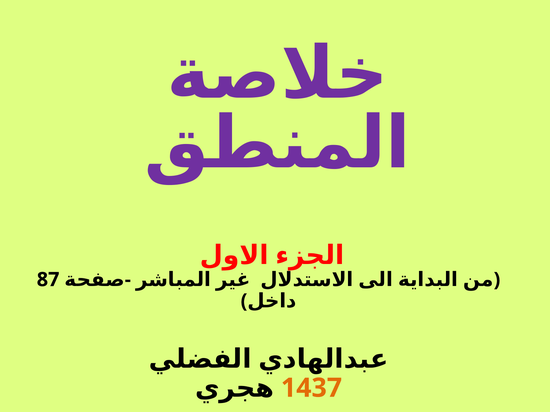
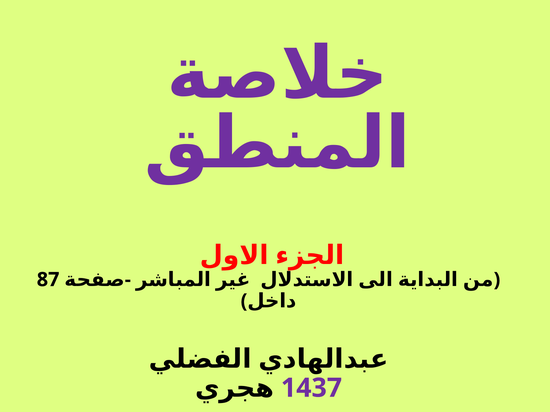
1437 colour: orange -> purple (312, 388)
